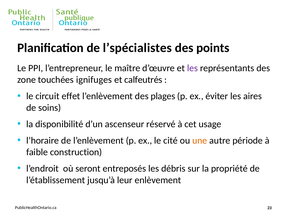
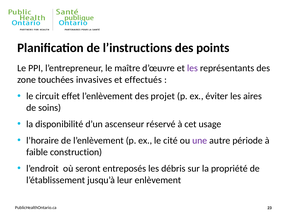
l’spécialistes: l’spécialistes -> l’instructions (137, 48)
ignifuges: ignifuges -> invasives (94, 80)
calfeutrés: calfeutrés -> effectués (143, 80)
plages: plages -> projet (163, 96)
une colour: orange -> purple (200, 140)
